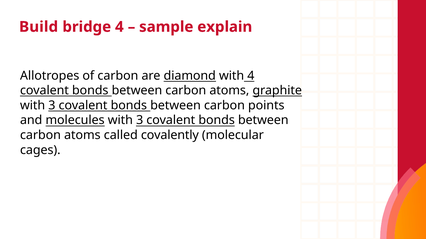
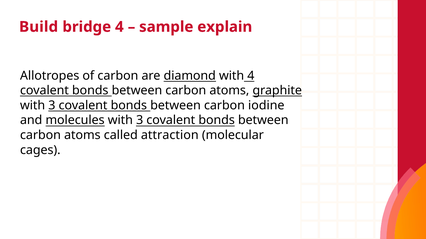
points: points -> iodine (266, 106)
covalently: covalently -> attraction (170, 135)
